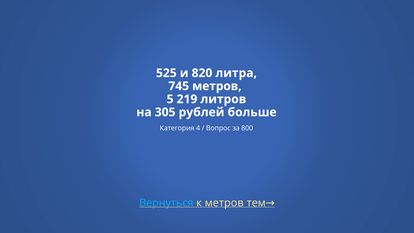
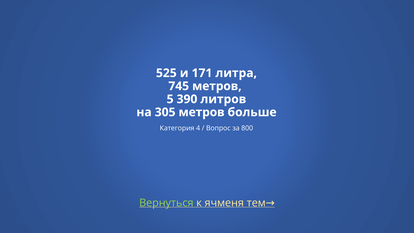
820: 820 -> 171 (202, 73)
219: 219 -> 390 (187, 99)
305 рублей: рублей -> метров (202, 112)
Вернуться colour: light blue -> light green (166, 203)
к метров: метров -> ячменя (224, 203)
